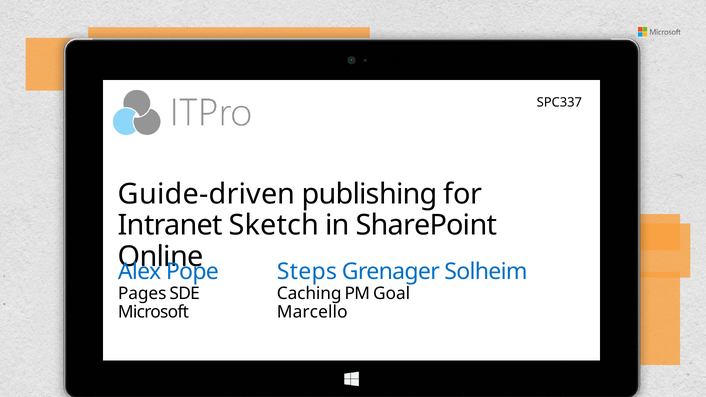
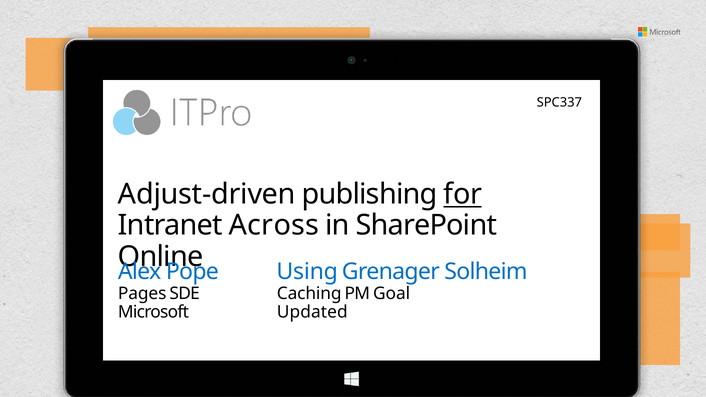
Guide-driven: Guide-driven -> Adjust-driven (207, 194)
for underline: none -> present (463, 194)
Sketch: Sketch -> Across (274, 226)
Steps: Steps -> Using (307, 272)
Marcello: Marcello -> Updated (312, 312)
